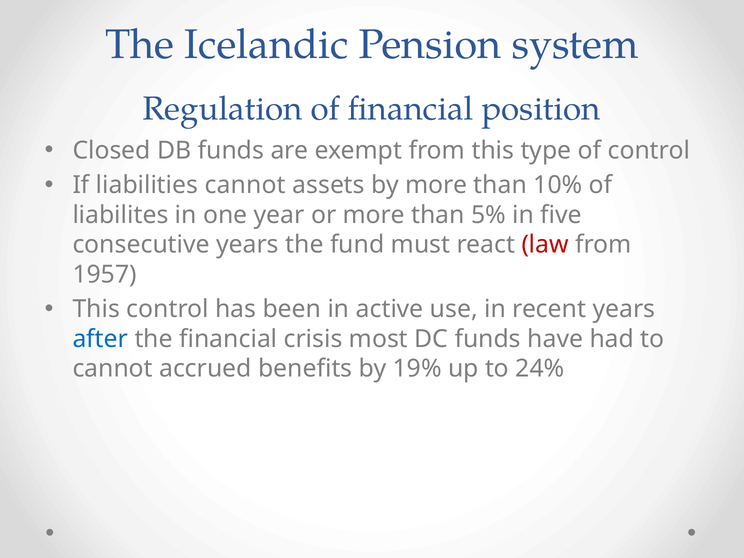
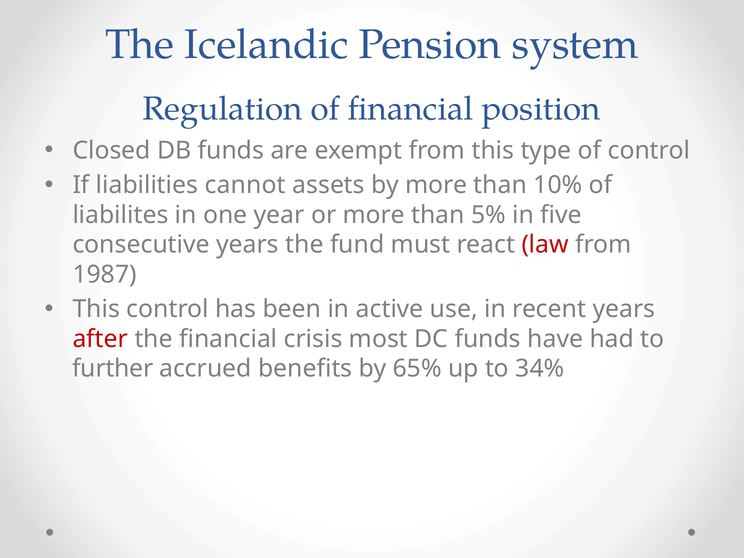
1957: 1957 -> 1987 (105, 275)
after colour: blue -> red (100, 339)
cannot: cannot -> further (113, 369)
19%: 19% -> 65% (417, 369)
24%: 24% -> 34% (540, 369)
